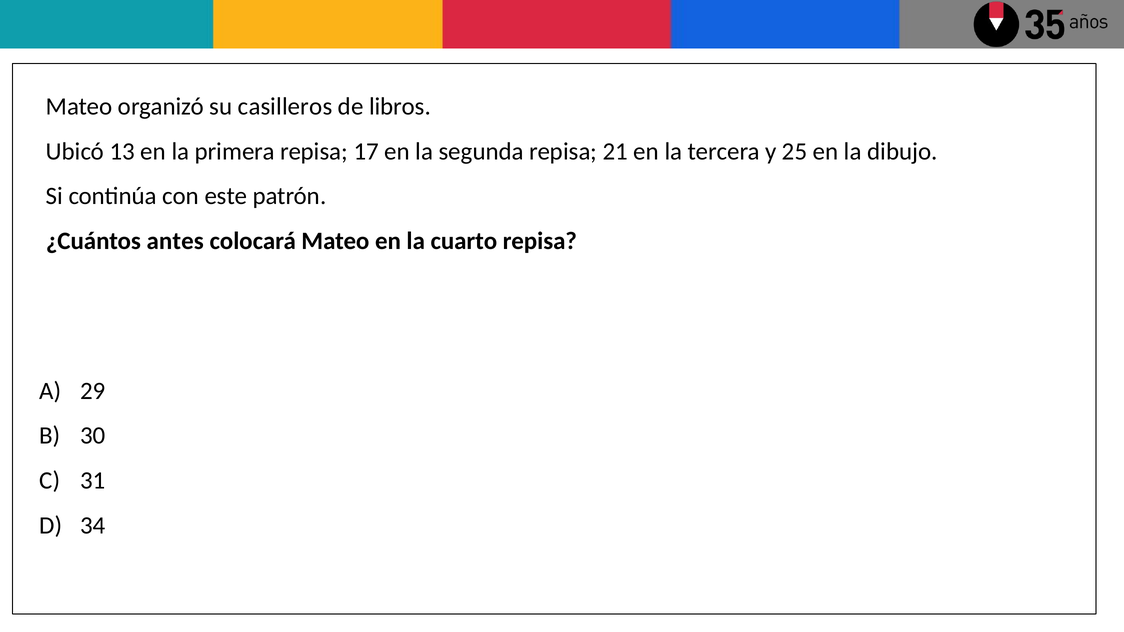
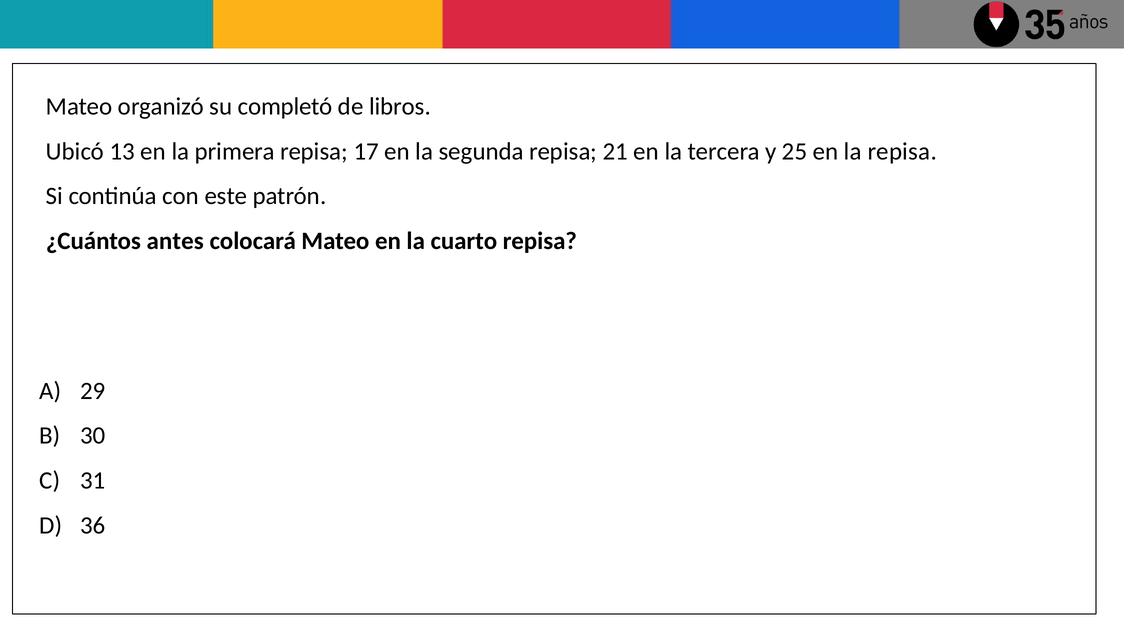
casilleros: casilleros -> completó (285, 107)
la dibujo: dibujo -> repisa (902, 151)
34: 34 -> 36 (93, 526)
